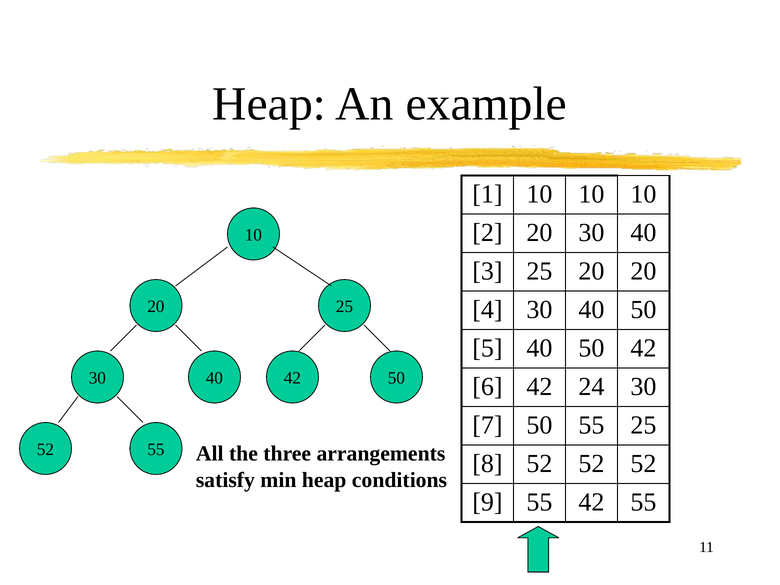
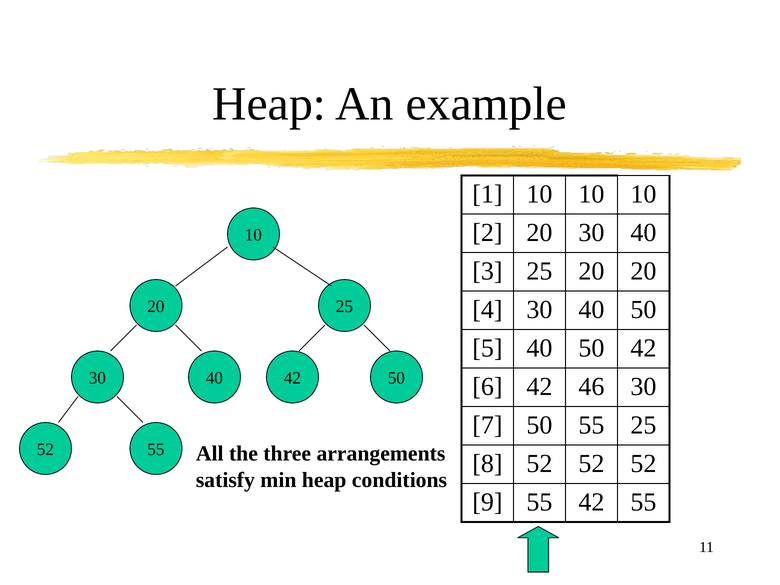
24: 24 -> 46 (591, 386)
